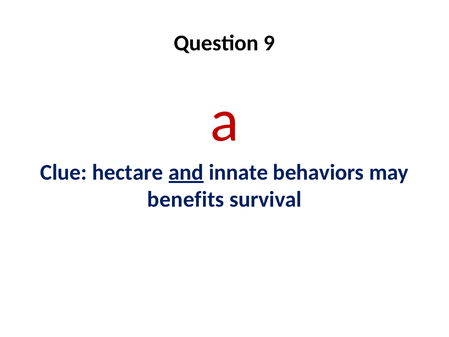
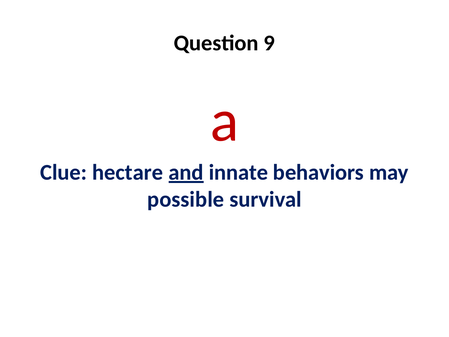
benefits: benefits -> possible (186, 199)
